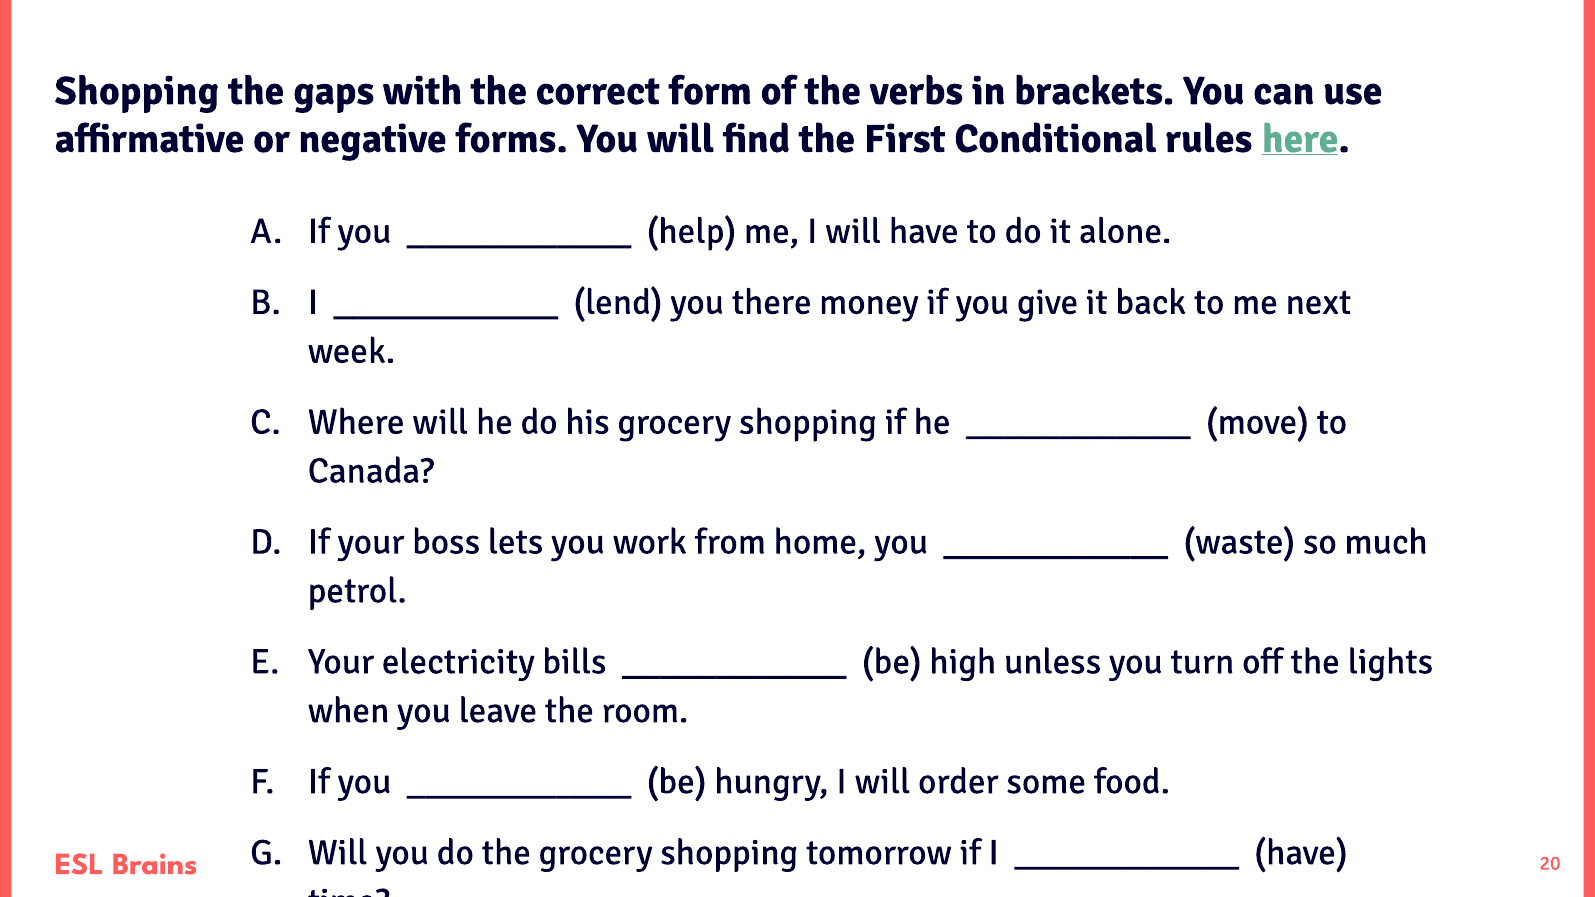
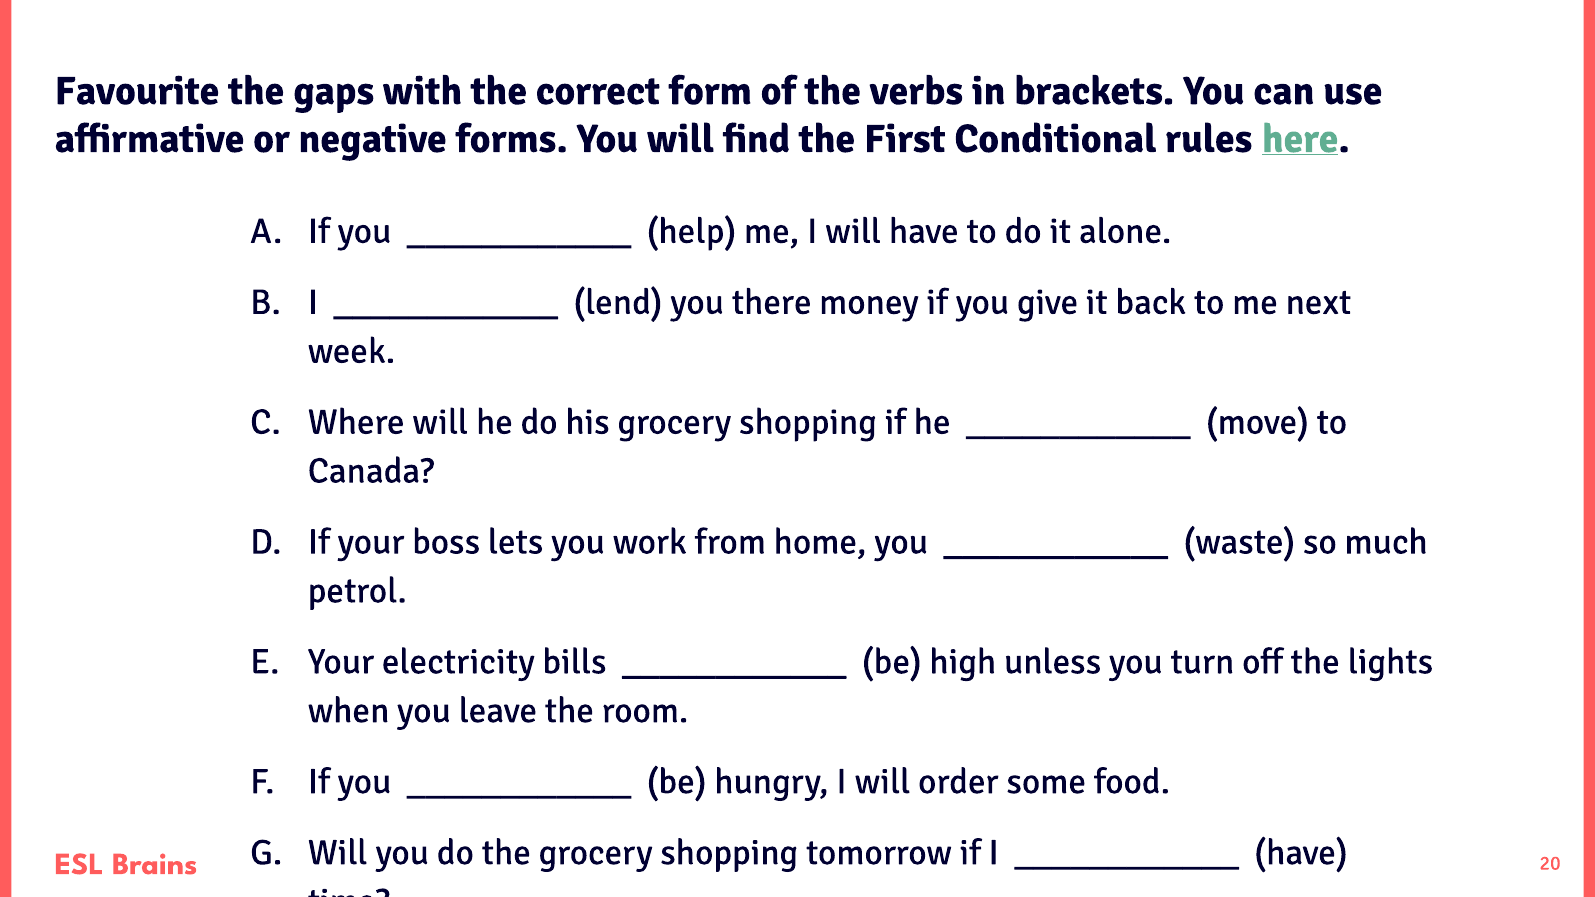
Shopping: Shopping -> Favourite (137, 91)
